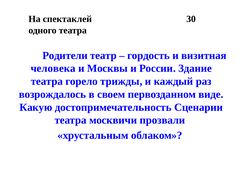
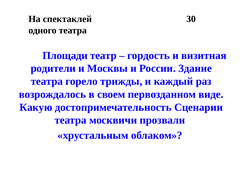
Родители: Родители -> Площади (65, 55)
человека: человека -> родители (53, 68)
